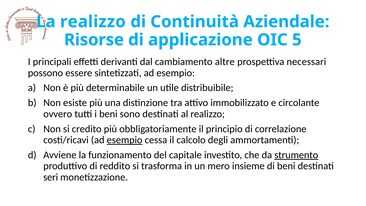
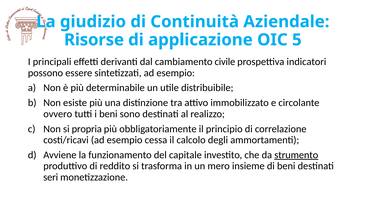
La realizzo: realizzo -> giudizio (93, 22)
altre: altre -> civile (225, 62)
necessari: necessari -> indicatori (306, 62)
credito: credito -> propria (87, 129)
esempio underline: present -> none (125, 140)
